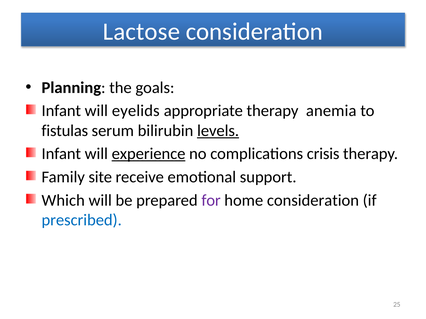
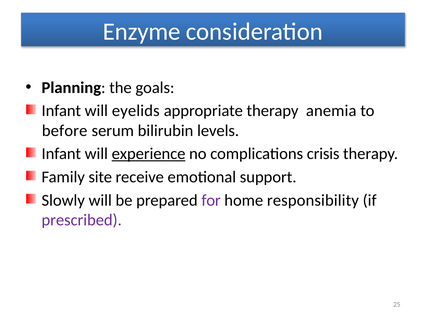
Lactose: Lactose -> Enzyme (142, 32)
fistulas: fistulas -> before (65, 131)
levels underline: present -> none (218, 131)
Which: Which -> Slowly (63, 201)
home consideration: consideration -> responsibility (313, 201)
prescribed colour: blue -> purple (82, 220)
